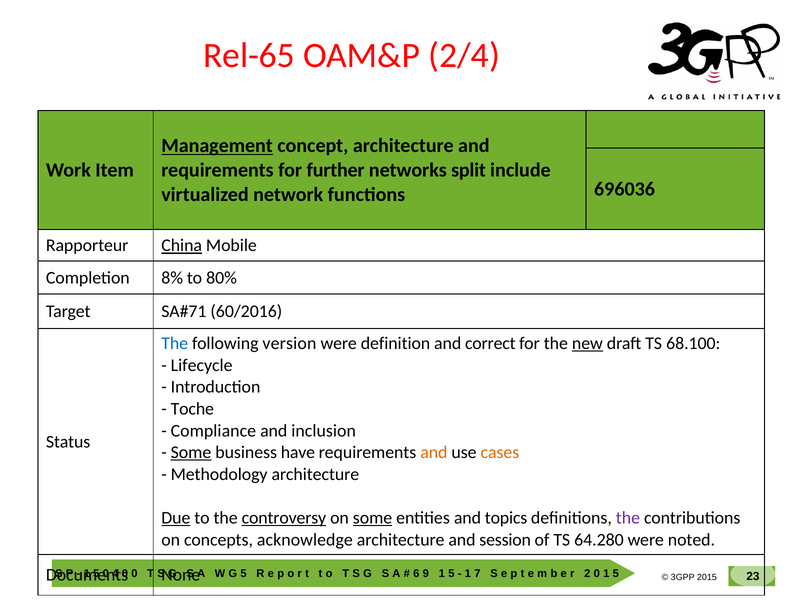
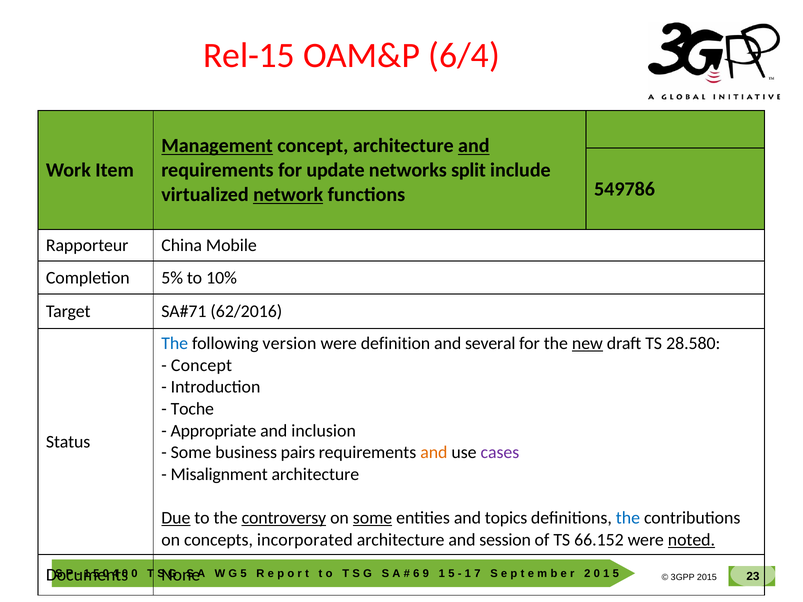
Rel-65: Rel-65 -> Rel-15 (249, 55)
2/4: 2/4 -> 6/4 (464, 55)
and underline: none -> present (474, 146)
further: further -> update (336, 170)
network underline: none -> present (288, 195)
696036: 696036 -> 549786 (625, 189)
China underline: present -> none (182, 246)
8%: 8% -> 5% (172, 278)
80%: 80% -> 10% (222, 278)
60/2016: 60/2016 -> 62/2016 (246, 311)
correct: correct -> several (490, 344)
68.100: 68.100 -> 28.580 (693, 344)
Lifecycle: Lifecycle -> Concept (202, 365)
Compliance: Compliance -> Appropriate (213, 431)
Some underline: present -> none (191, 453)
have: have -> pairs (298, 453)
cases colour: orange -> purple (500, 453)
Methodology: Methodology -> Misalignment (219, 475)
the colour: purple -> blue (628, 518)
acknowledge: acknowledge -> incorporated (305, 540)
64.280: 64.280 -> 66.152 (599, 540)
noted underline: none -> present (691, 540)
